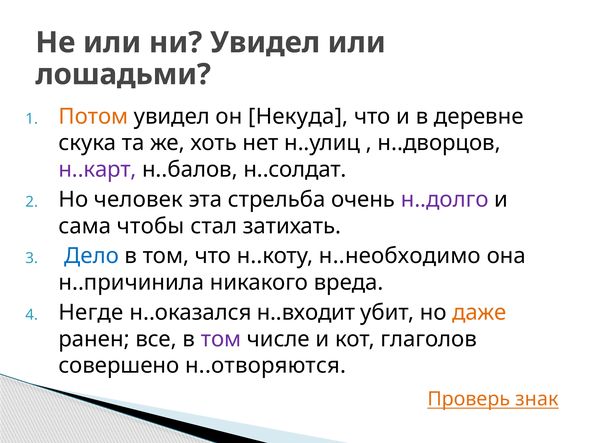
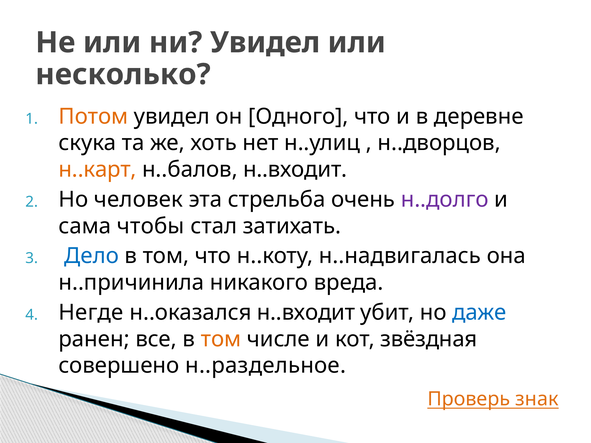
лошадьми: лошадьми -> несколько (123, 74)
Некуда: Некуда -> Одного (298, 116)
н..карт colour: purple -> orange (98, 170)
н..балов н..солдат: н..солдат -> н..входит (295, 170)
н..необходимо: н..необходимо -> н..надвигалась (400, 256)
даже colour: orange -> blue (479, 313)
том colour: purple -> orange (221, 339)
глаголов: глаголов -> звёздная (429, 339)
н..отворяются: н..отворяются -> н..раздельное (266, 366)
